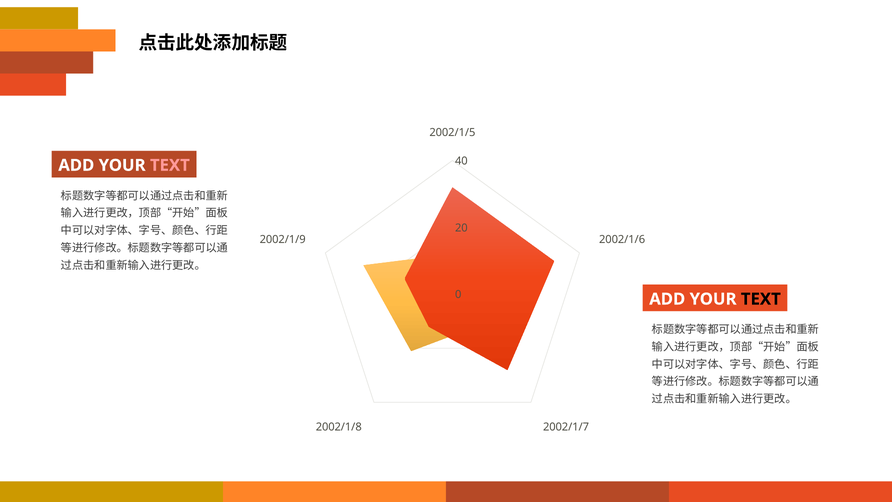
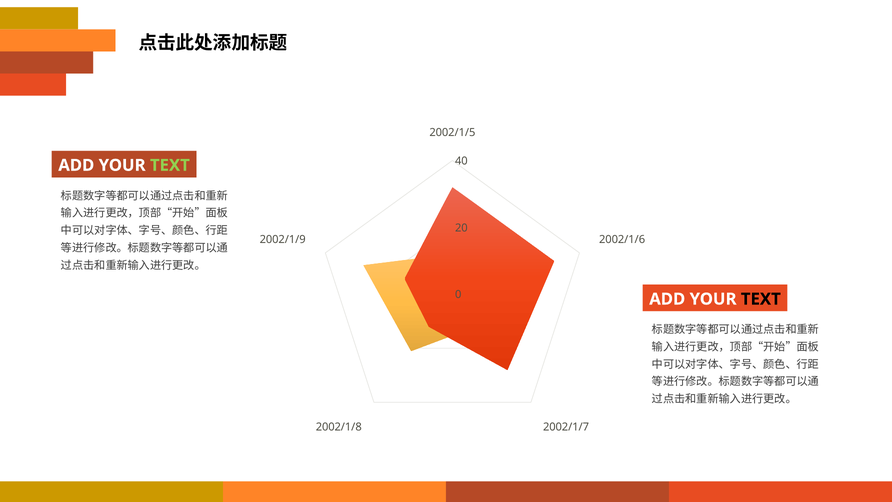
TEXT colour: pink -> light green (170, 165)
